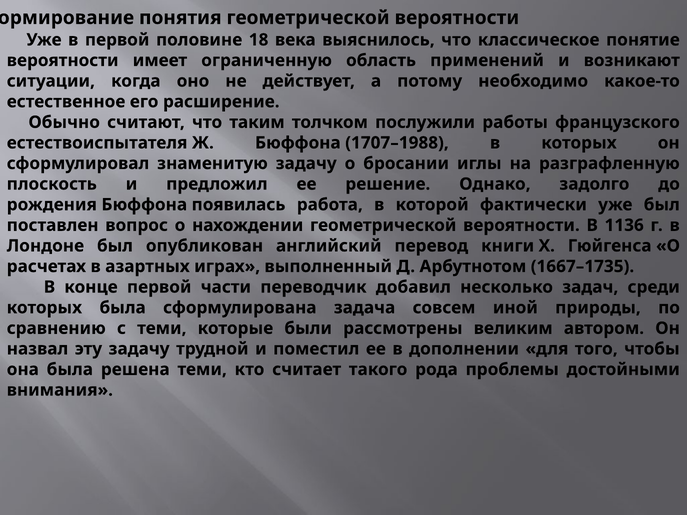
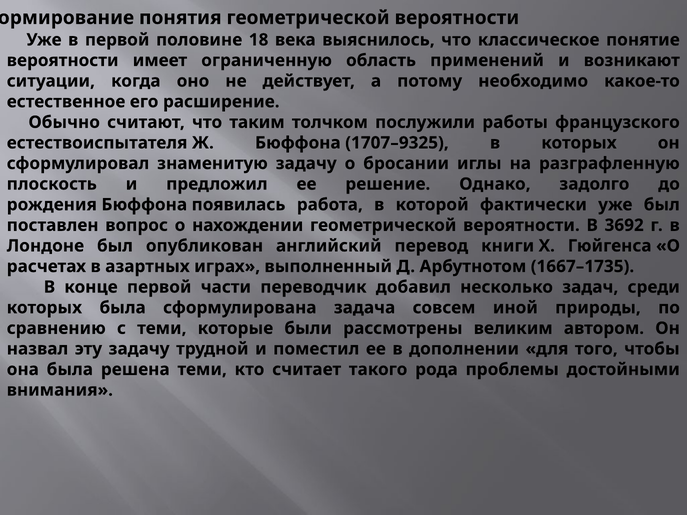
1707–1988: 1707–1988 -> 1707–9325 (397, 143)
1136: 1136 -> 3692 (624, 225)
